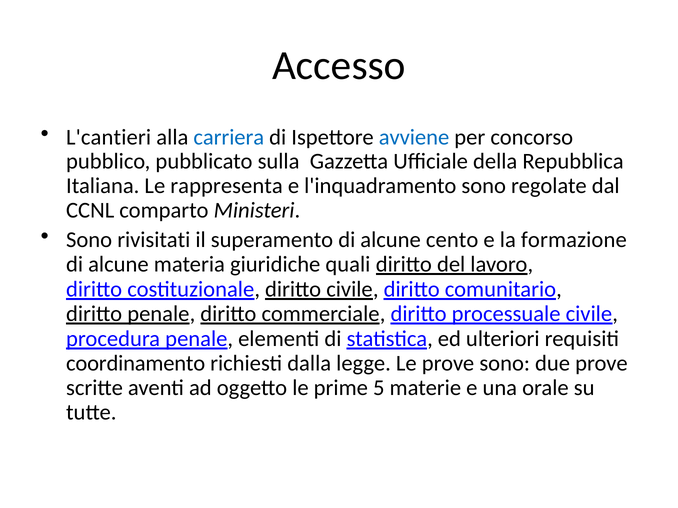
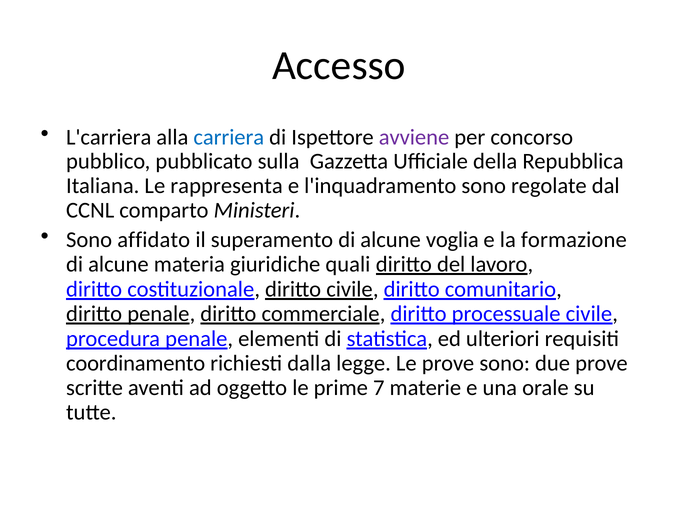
L'cantieri: L'cantieri -> L'carriera (109, 137)
avviene colour: blue -> purple (414, 137)
rivisitati: rivisitati -> affidato (154, 240)
cento: cento -> voglia (452, 240)
5: 5 -> 7 (379, 388)
